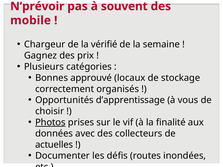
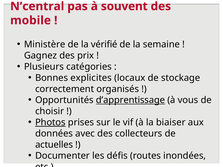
N’prévoir: N’prévoir -> N’central (37, 6)
Chargeur: Chargeur -> Ministère (45, 44)
approuvé: approuvé -> explicites (91, 78)
d’apprentissage underline: none -> present (130, 100)
finalité: finalité -> biaiser (171, 123)
